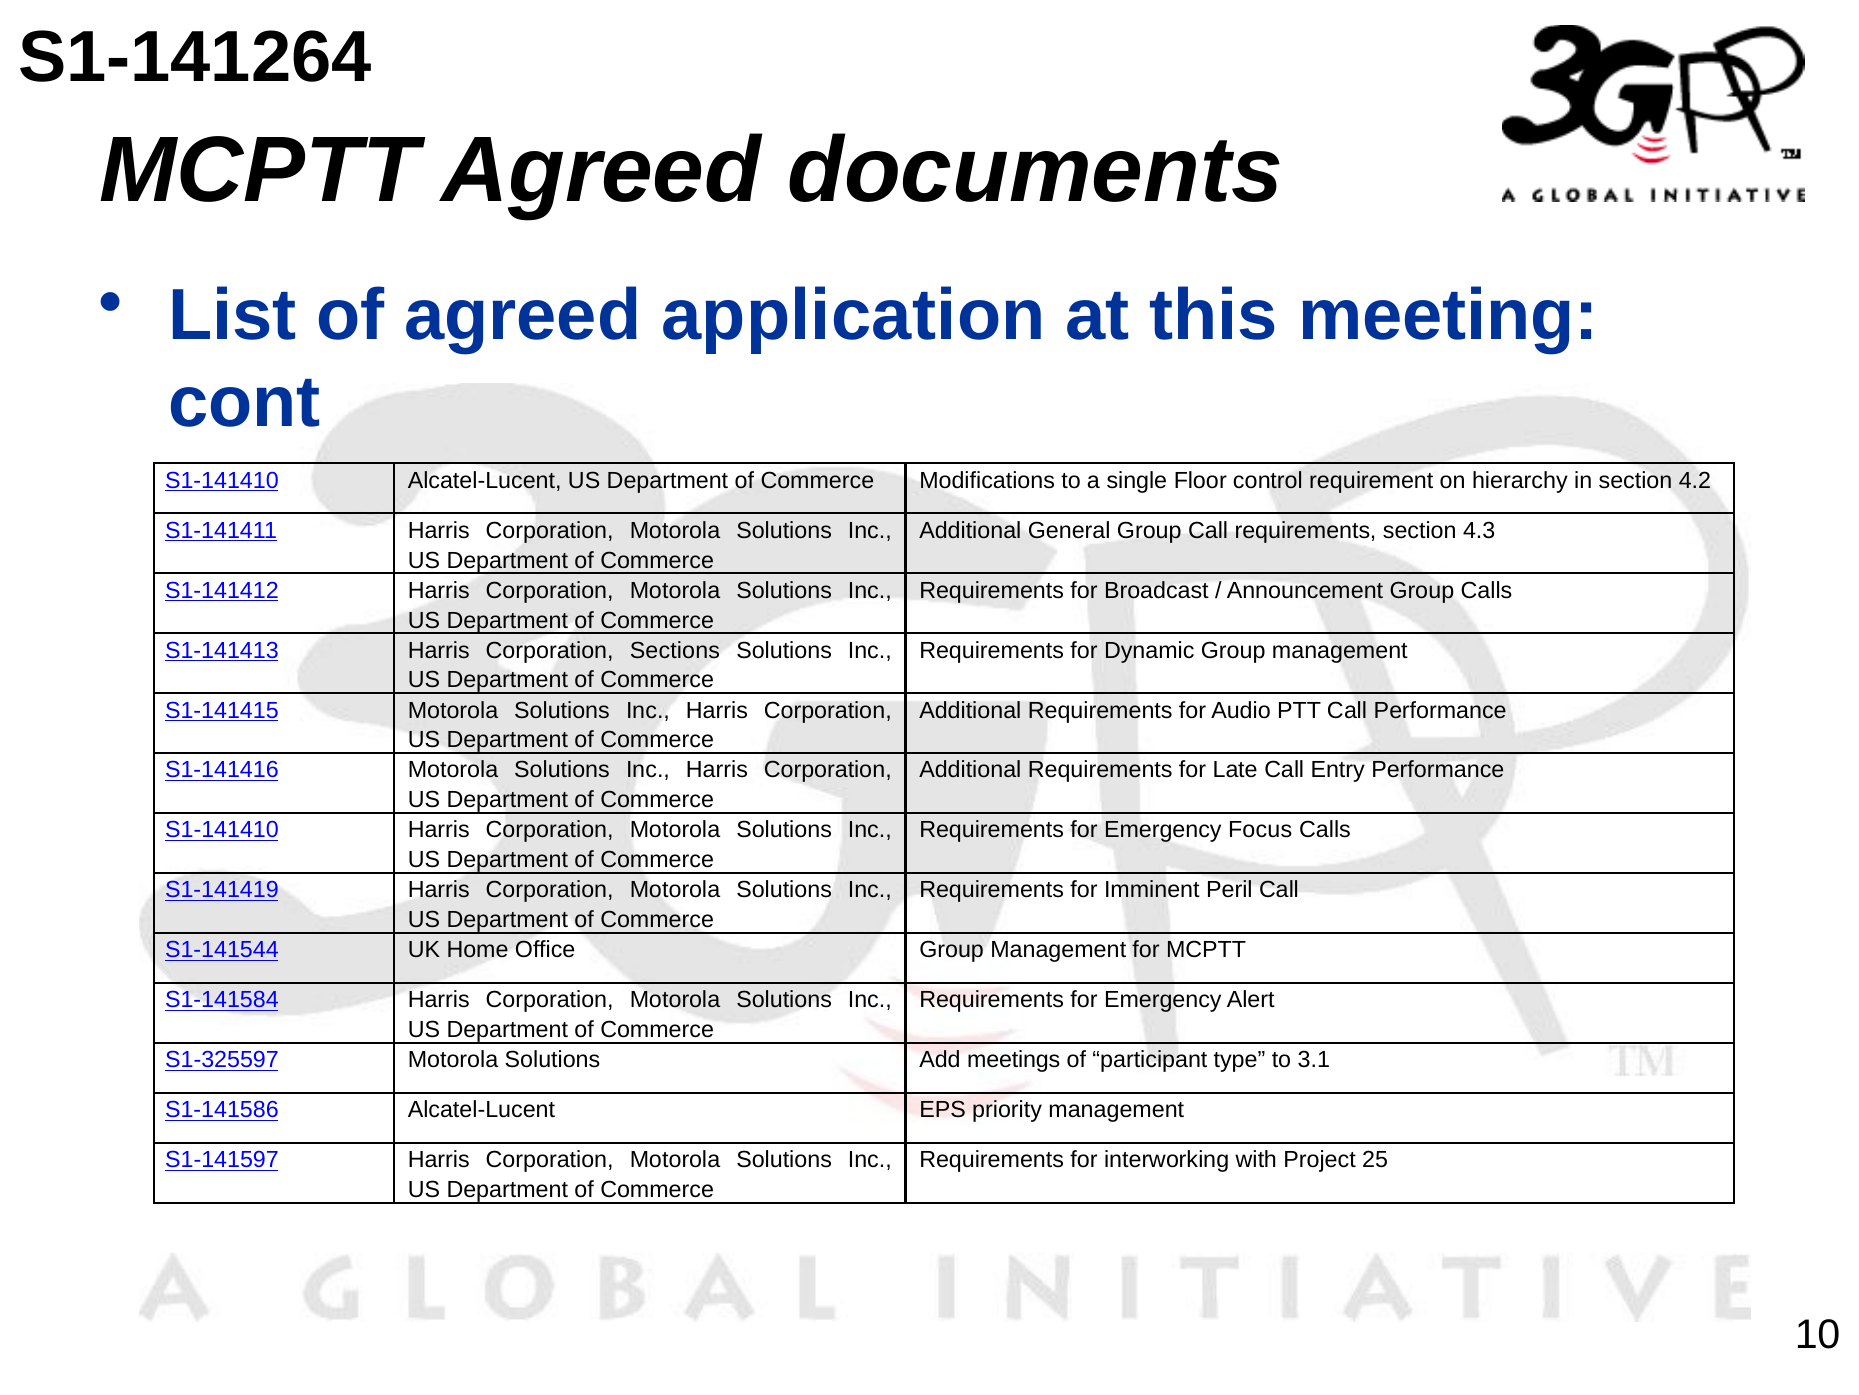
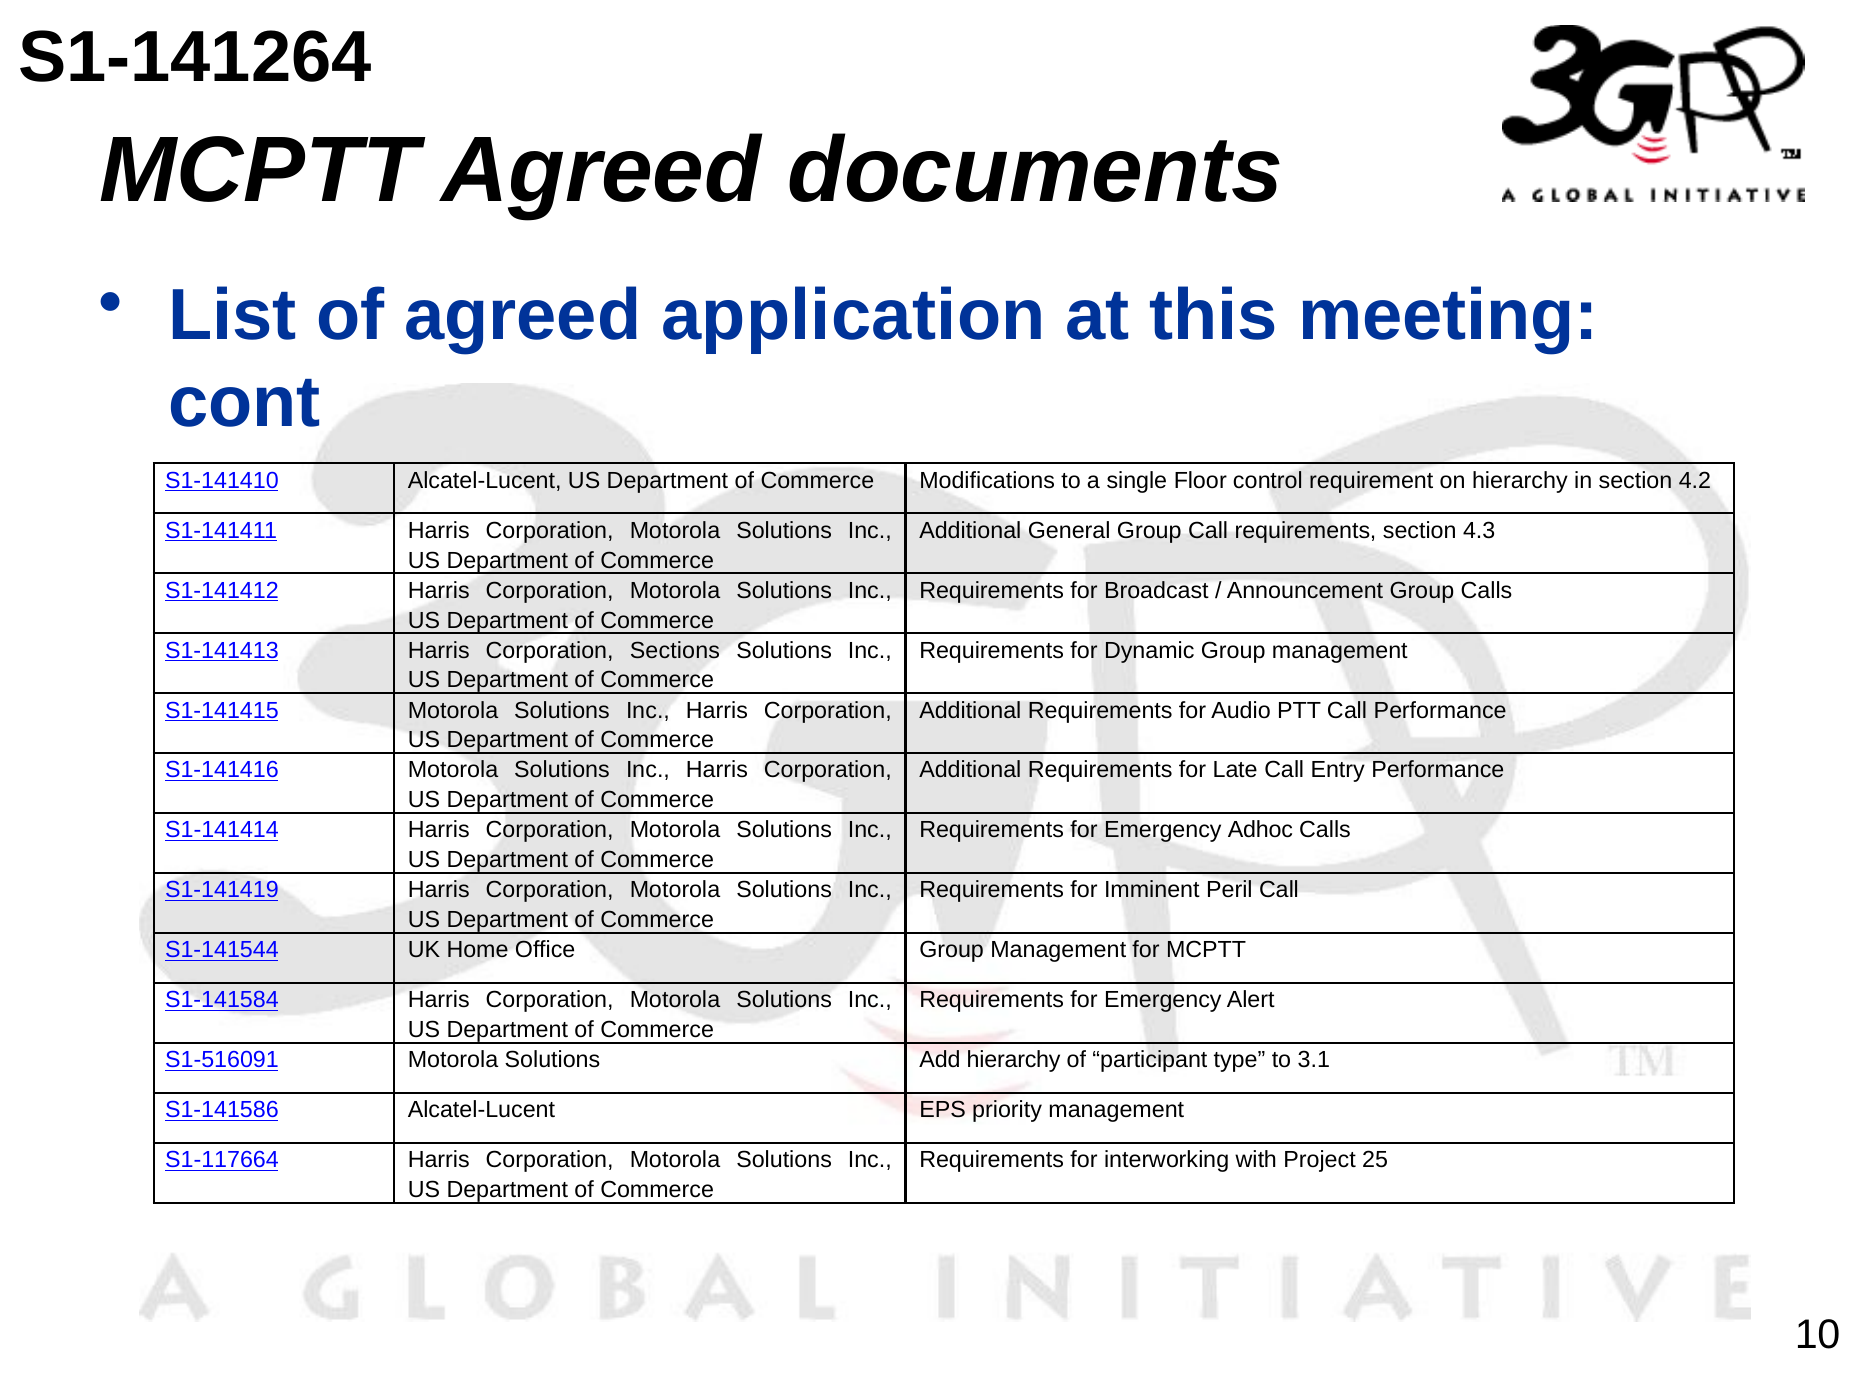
S1-141410: S1-141410 -> S1-141414 (222, 830)
Focus: Focus -> Adhoc (1260, 830)
S1-325597: S1-325597 -> S1-516091 (222, 1060)
Add meetings: meetings -> hierarchy (1014, 1060)
S1-141597: S1-141597 -> S1-117664 (222, 1159)
